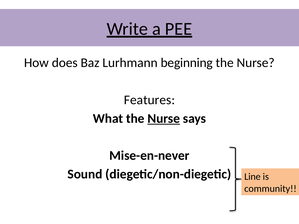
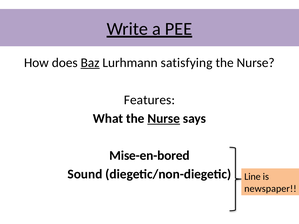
Baz underline: none -> present (90, 63)
beginning: beginning -> satisfying (187, 63)
Mise-en-never: Mise-en-never -> Mise-en-bored (149, 156)
community: community -> newspaper (270, 189)
